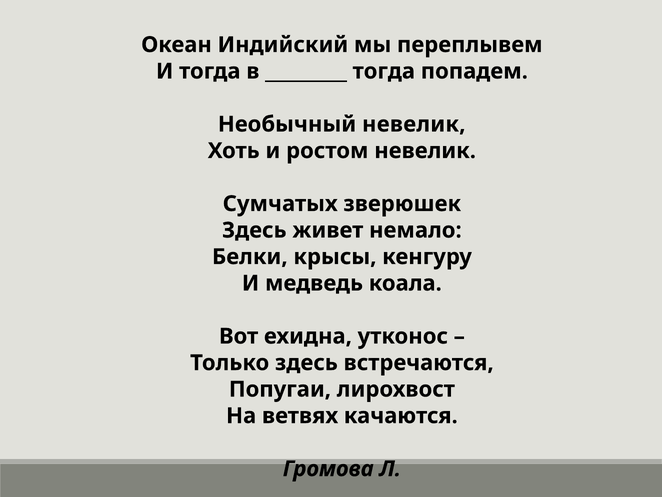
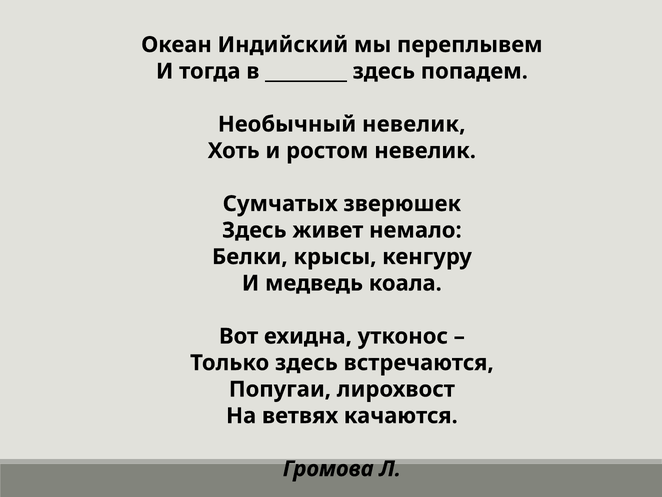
тогда: тогда -> здесь (384, 71)
